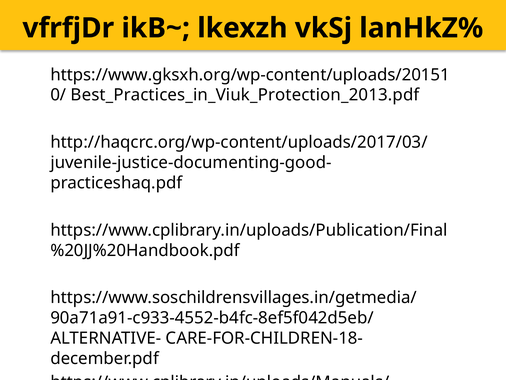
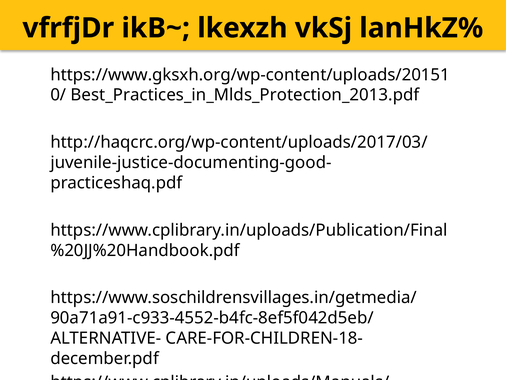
Best_Practices_in_Viuk_Protection_2013.pdf: Best_Practices_in_Viuk_Protection_2013.pdf -> Best_Practices_in_Mlds_Protection_2013.pdf (245, 95)
